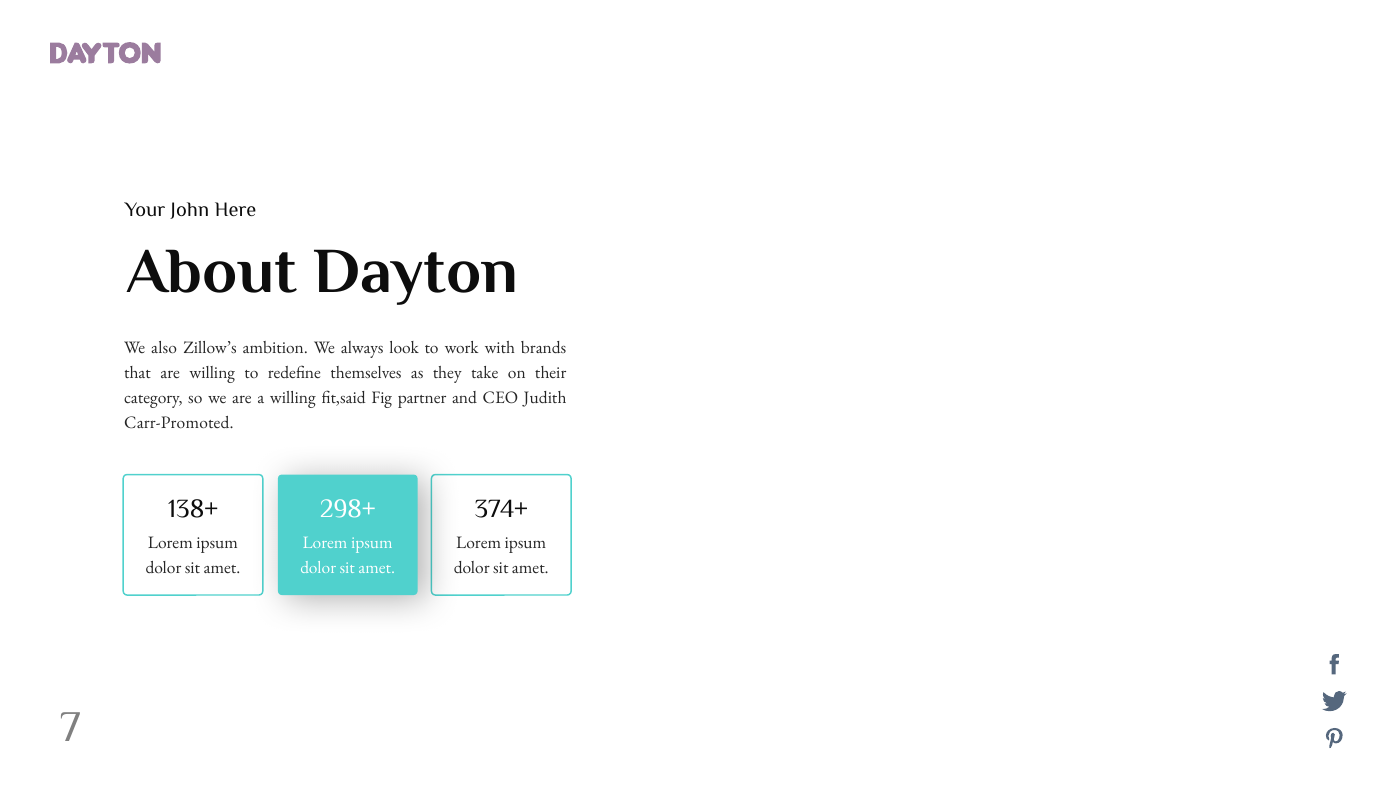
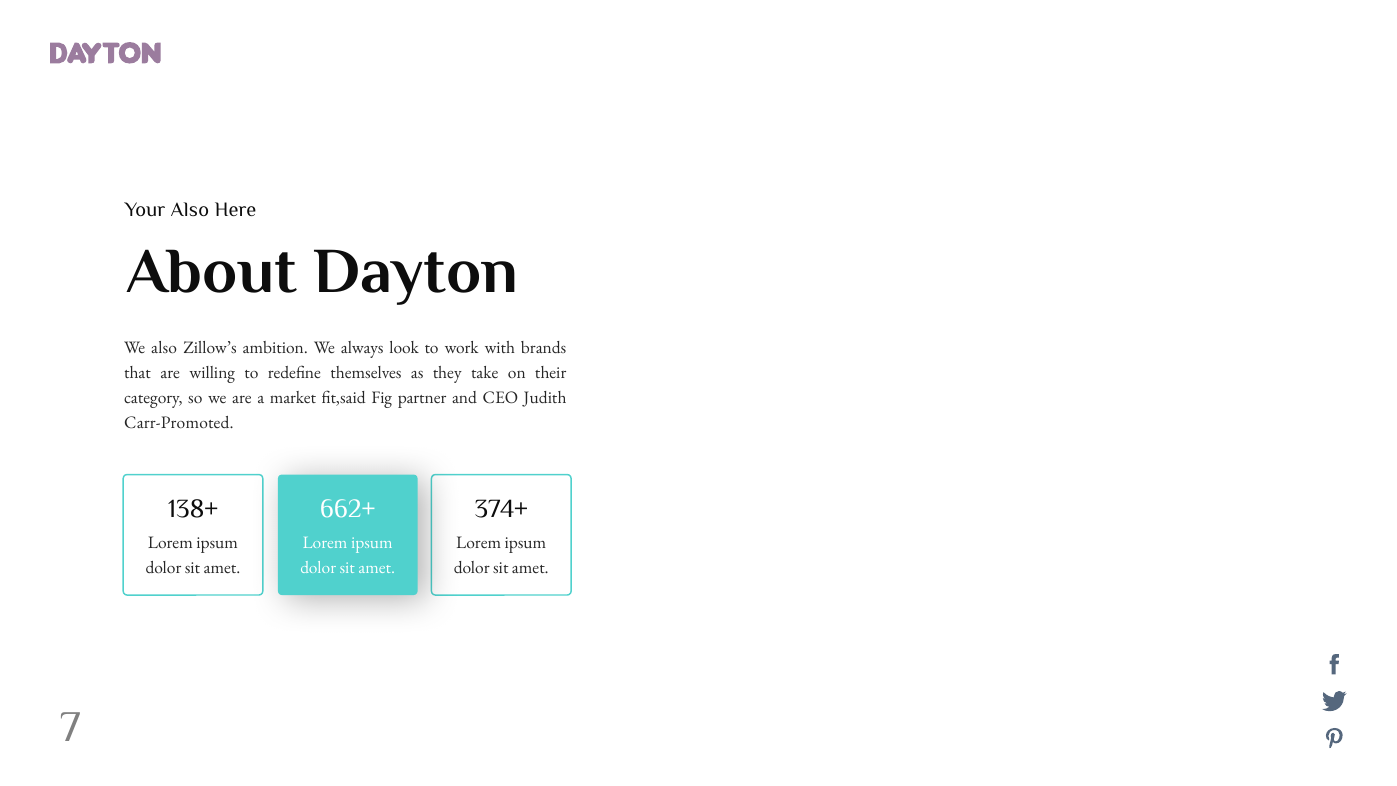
Your John: John -> Also (190, 210)
a willing: willing -> market (293, 397)
298+: 298+ -> 662+ (348, 509)
